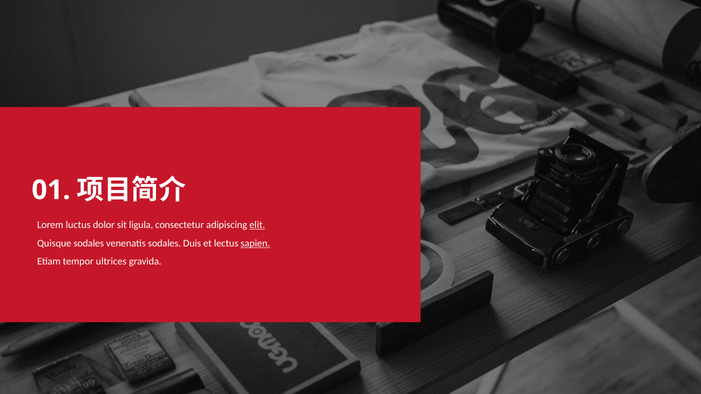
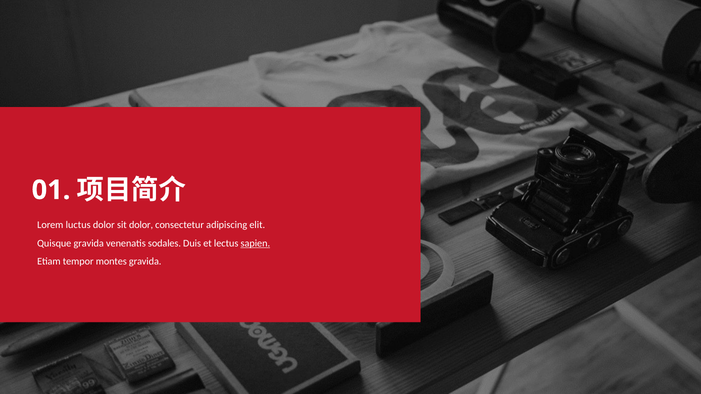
sit ligula: ligula -> dolor (141, 225)
elit underline: present -> none (257, 225)
Quisque sodales: sodales -> gravida (89, 243)
ultrices: ultrices -> montes (111, 262)
